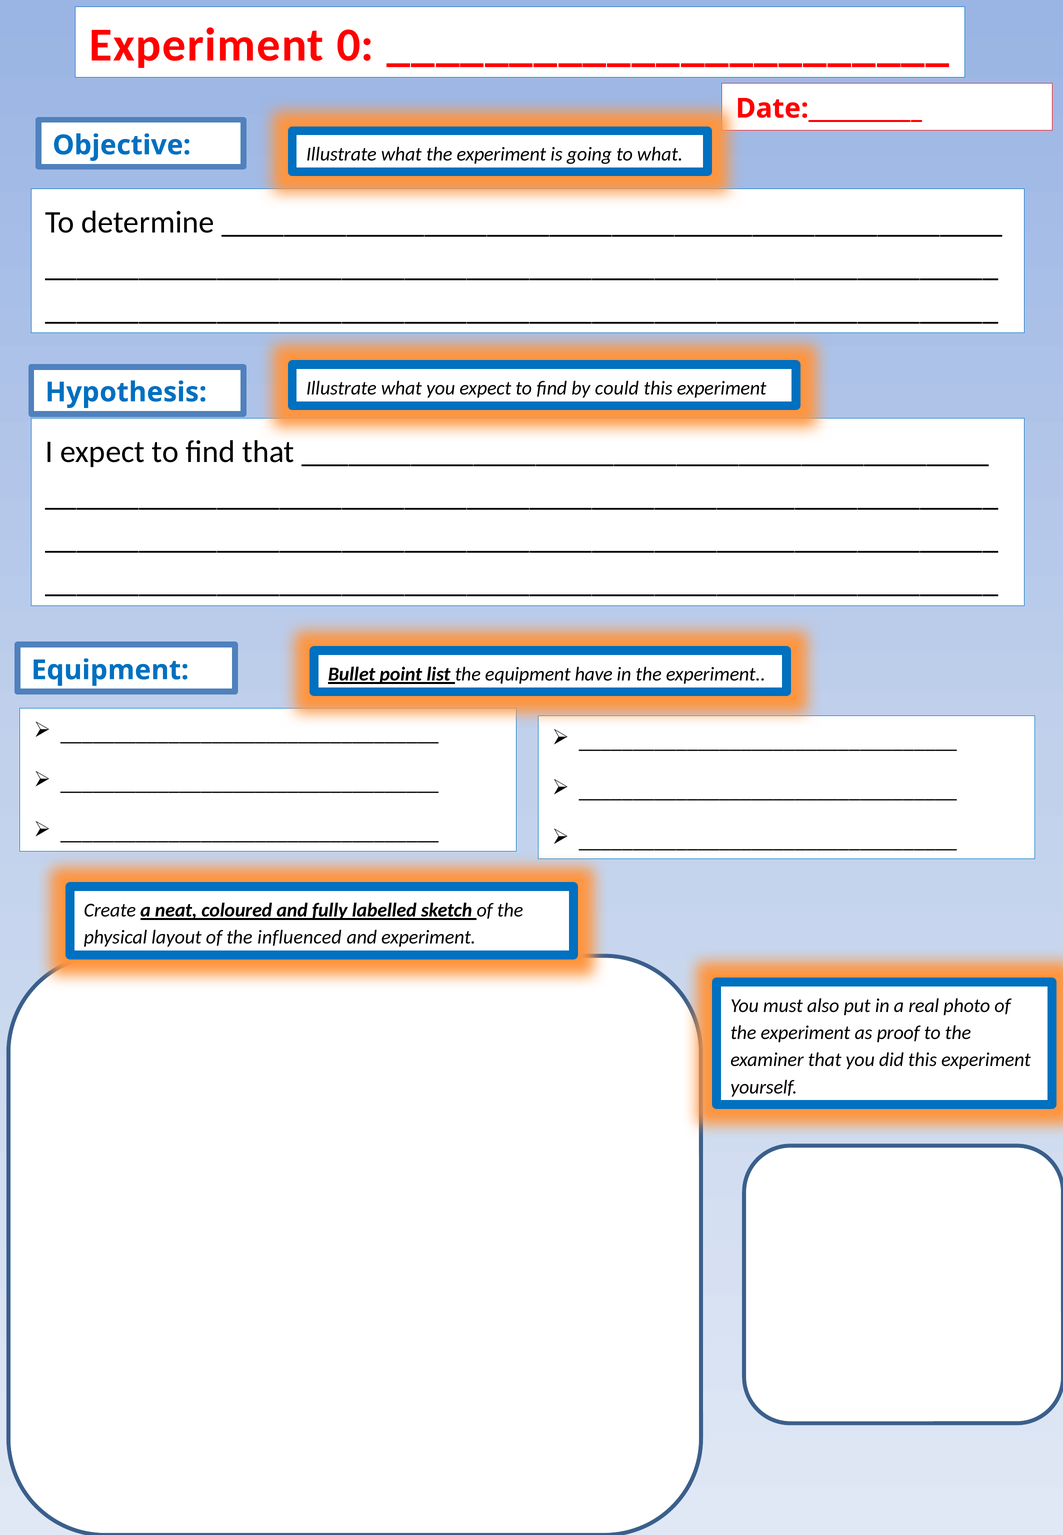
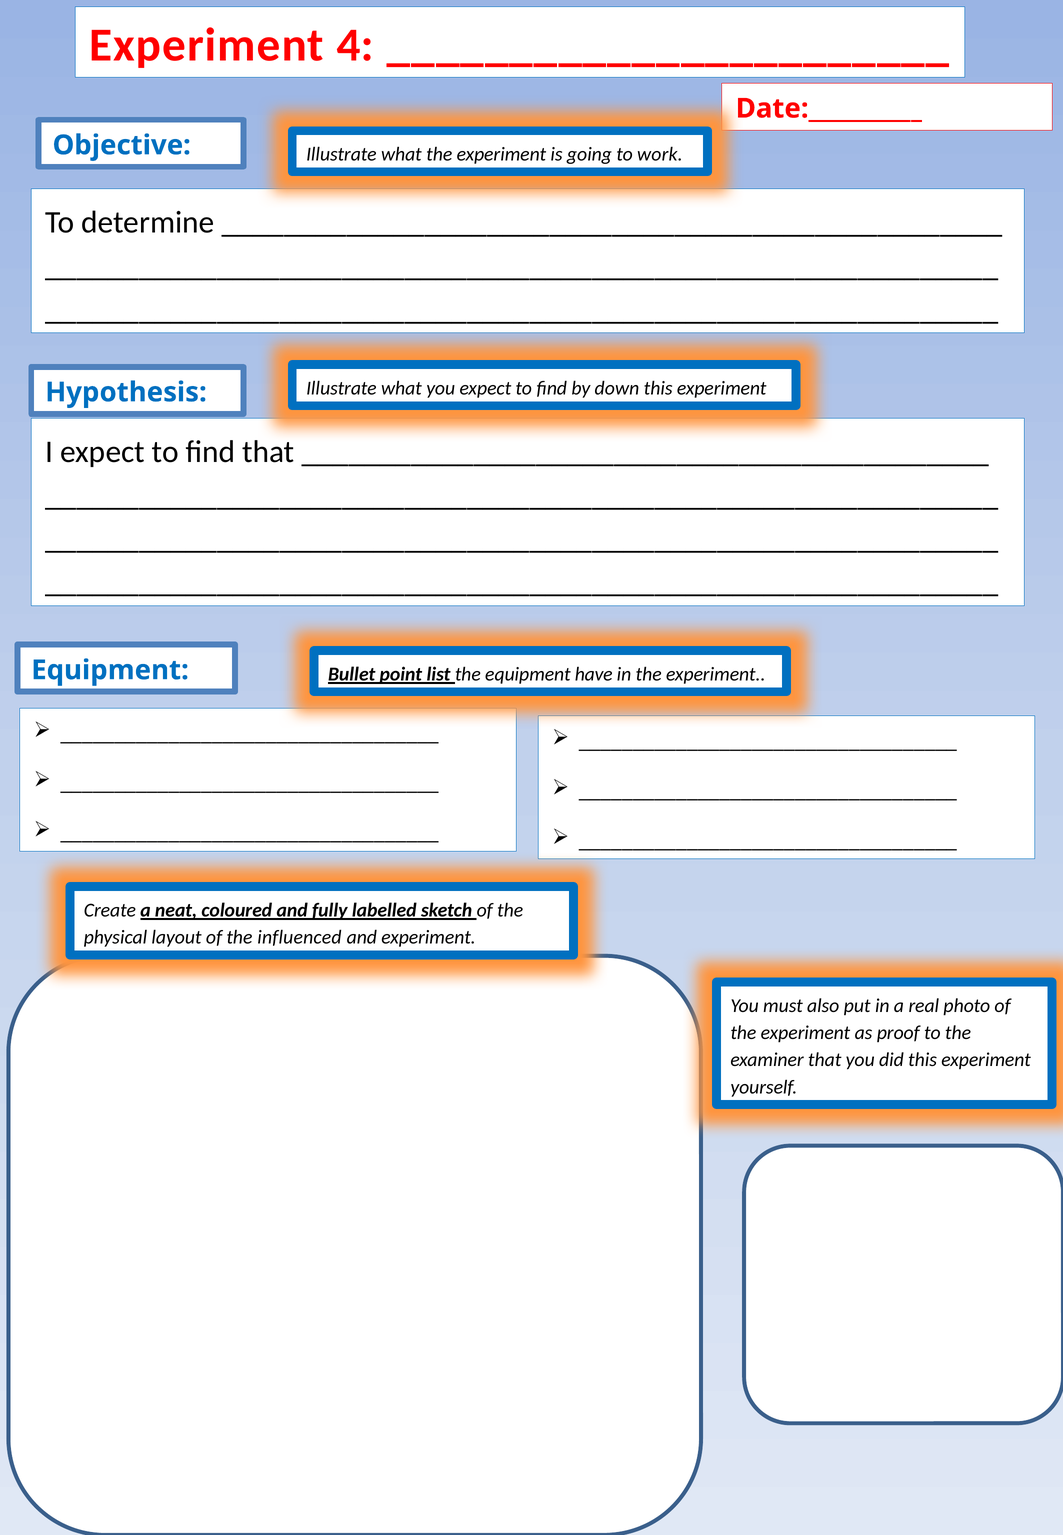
0: 0 -> 4 (355, 45)
to what: what -> work (660, 154)
could: could -> down (617, 388)
